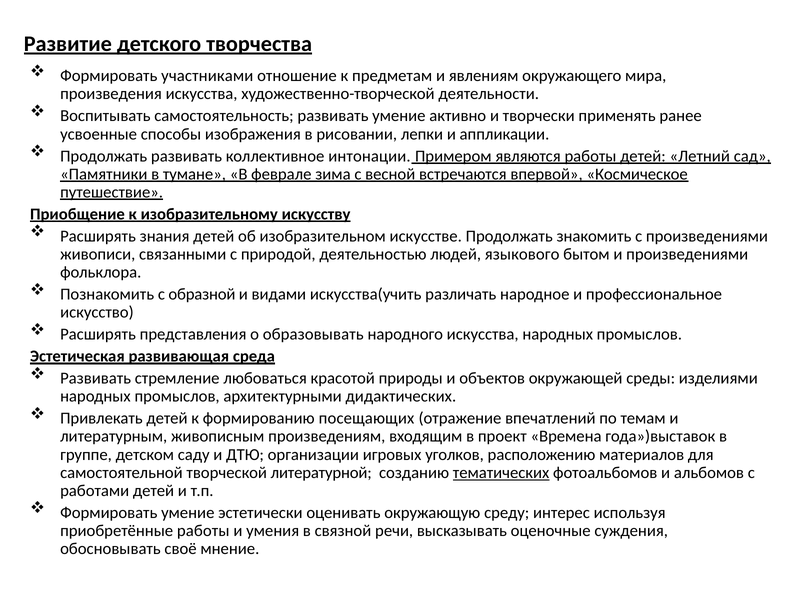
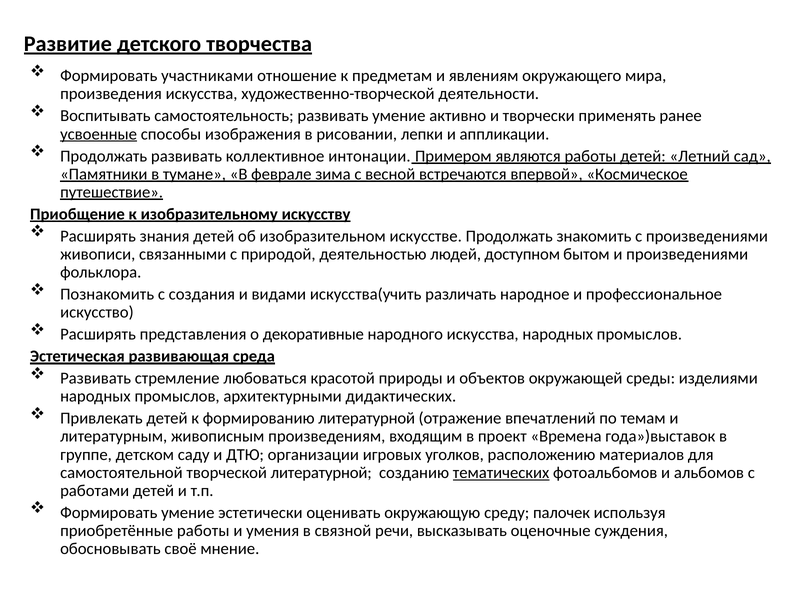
усвоенные underline: none -> present (99, 134)
языкового: языкового -> доступном (522, 254)
образной: образной -> создания (202, 295)
образовывать: образовывать -> декоративные (313, 335)
формированию посещающих: посещающих -> литературной (367, 419)
интерес: интерес -> палочек (561, 513)
